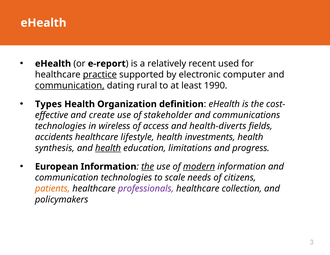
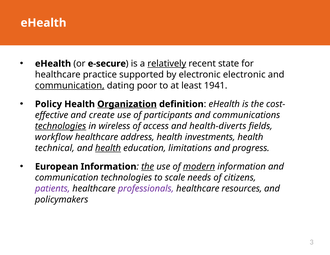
e-report: e-report -> e-secure (107, 64)
relatively underline: none -> present (167, 64)
used: used -> state (229, 64)
practice underline: present -> none (100, 75)
electronic computer: computer -> electronic (244, 75)
rural: rural -> poor (147, 86)
1990: 1990 -> 1941 (216, 86)
Types: Types -> Policy (48, 104)
Organization underline: none -> present (127, 104)
stakeholder: stakeholder -> participants (168, 115)
technologies underline: none -> present (61, 126)
accidents: accidents -> workflow (54, 137)
lifestyle: lifestyle -> address (137, 137)
synthesis: synthesis -> technical (55, 148)
patients colour: orange -> purple (53, 189)
collection: collection -> resources (242, 189)
